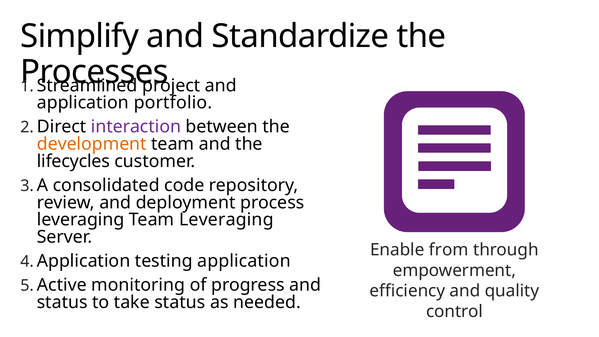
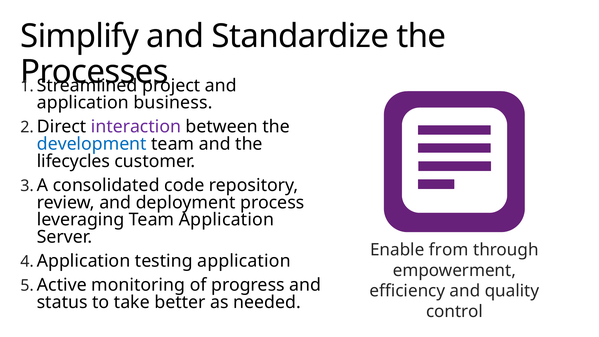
portfolio: portfolio -> business (173, 103)
development colour: orange -> blue (92, 144)
Team Leveraging: Leveraging -> Application (226, 220)
take status: status -> better (180, 302)
